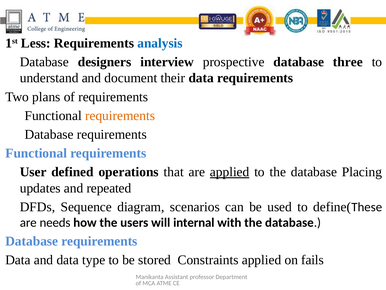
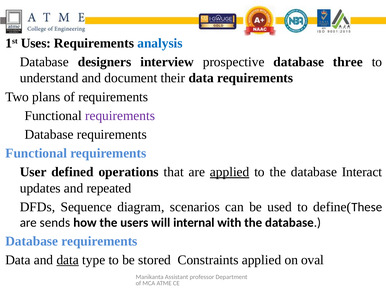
Less: Less -> Uses (36, 43)
requirements colour: orange -> purple (120, 115)
Placing: Placing -> Interact (362, 172)
needs: needs -> sends (55, 222)
data underline: none -> present (68, 259)
fails: fails -> oval (312, 259)
